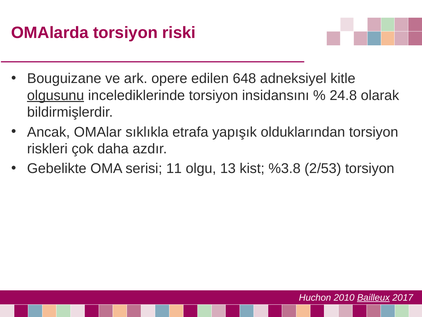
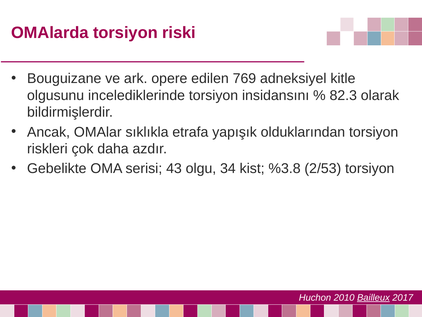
648: 648 -> 769 (244, 78)
olgusunu underline: present -> none (56, 95)
24.8: 24.8 -> 82.3 (343, 95)
11: 11 -> 43 (174, 168)
13: 13 -> 34 (228, 168)
